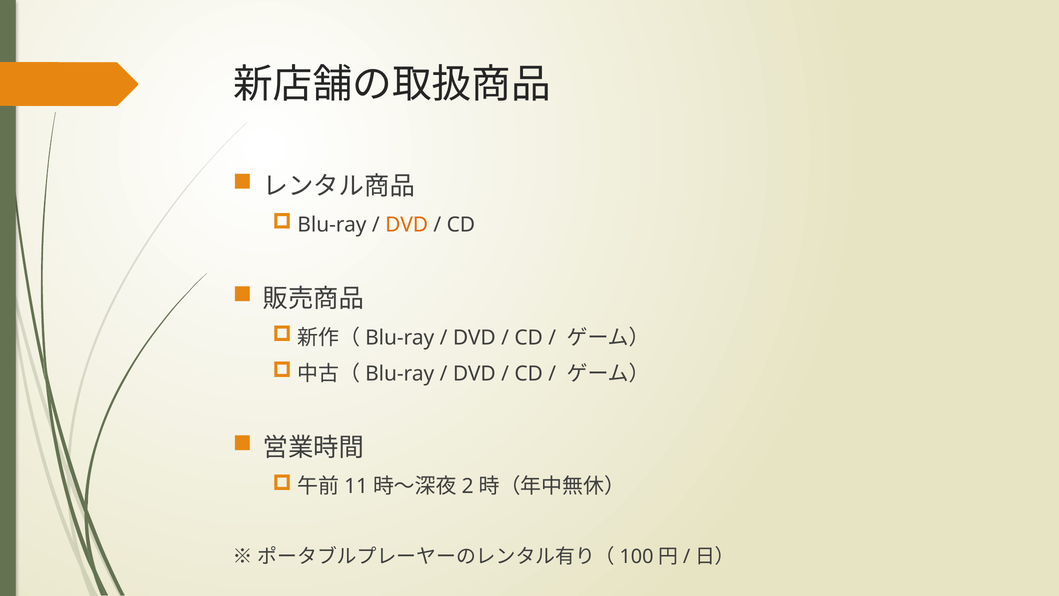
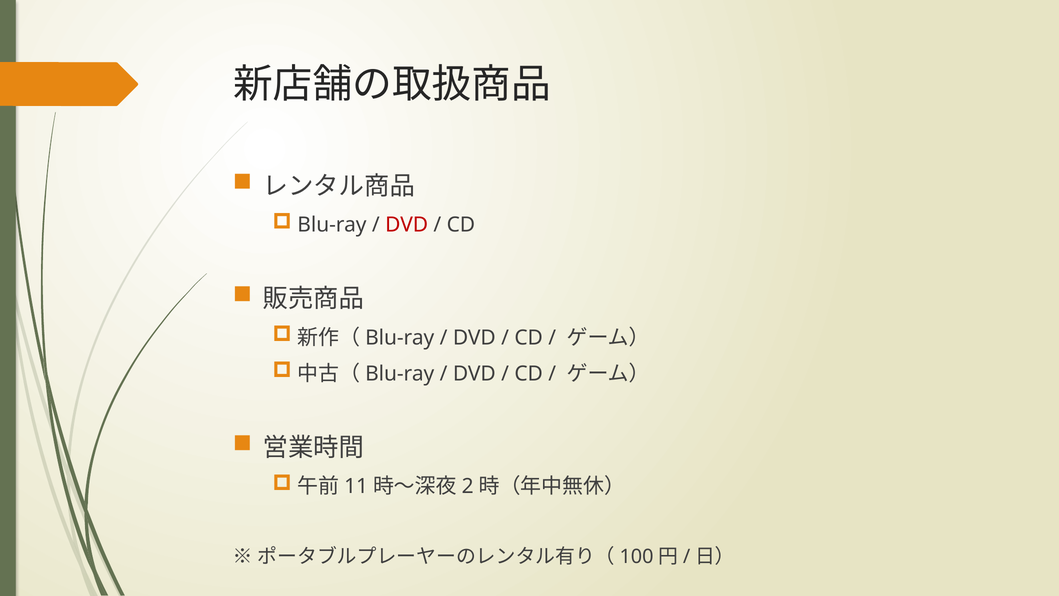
DVD colour: orange -> red (407, 225)
